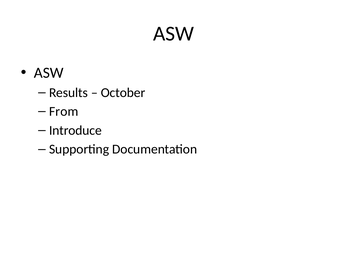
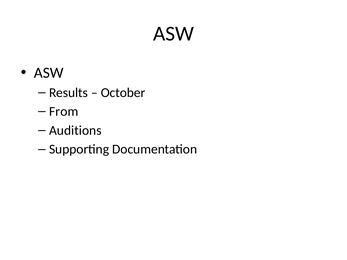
Introduce: Introduce -> Auditions (75, 131)
